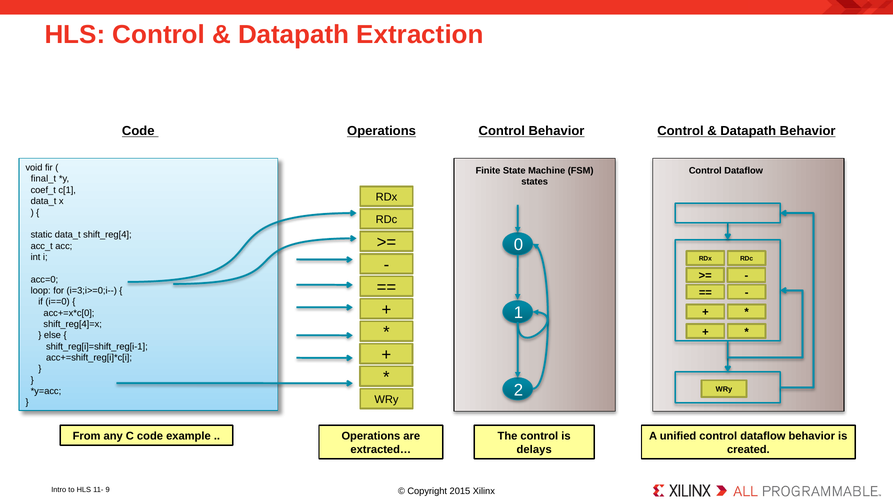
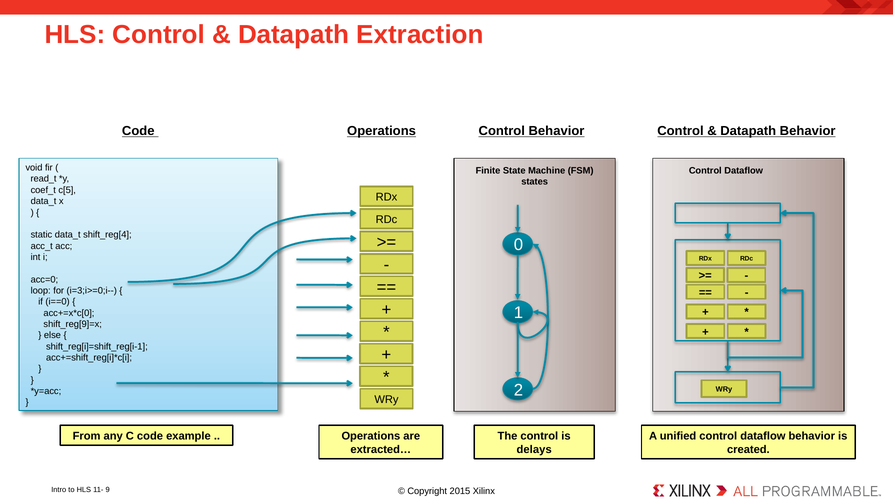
final_t: final_t -> read_t (44, 179)
c[1: c[1 -> c[5 (67, 190)
shift_reg[4]=x: shift_reg[4]=x -> shift_reg[9]=x (73, 324)
